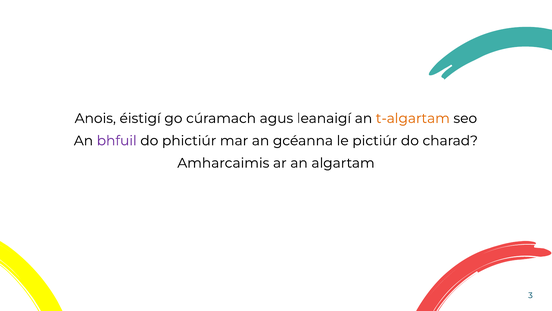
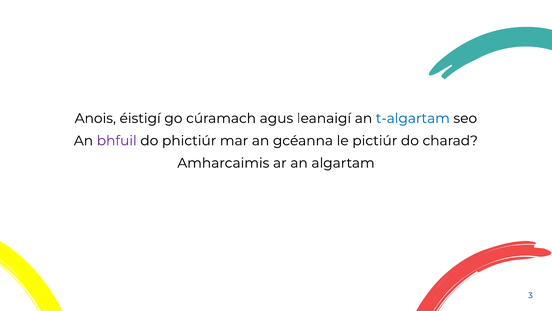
t-algartam colour: orange -> blue (413, 118)
